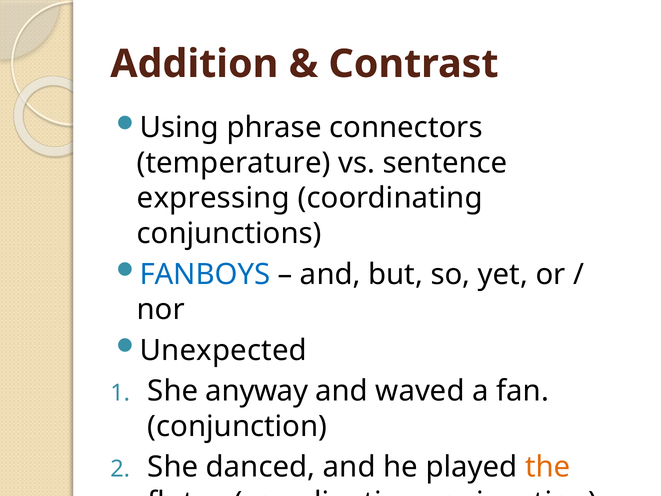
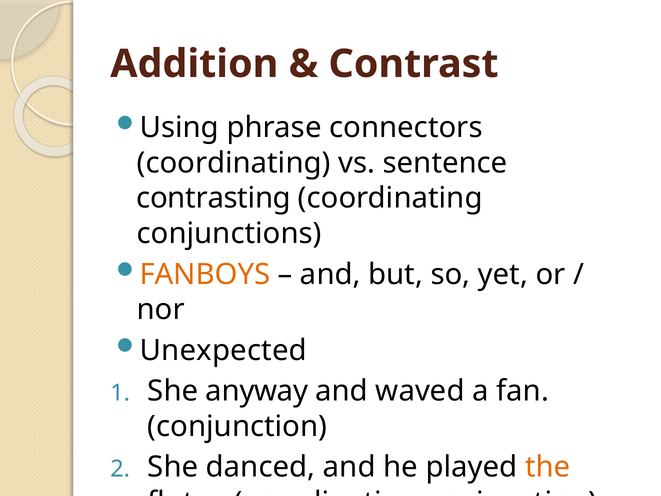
temperature: temperature -> coordinating (234, 163)
expressing: expressing -> contrasting (214, 198)
FANBOYS colour: blue -> orange (205, 274)
